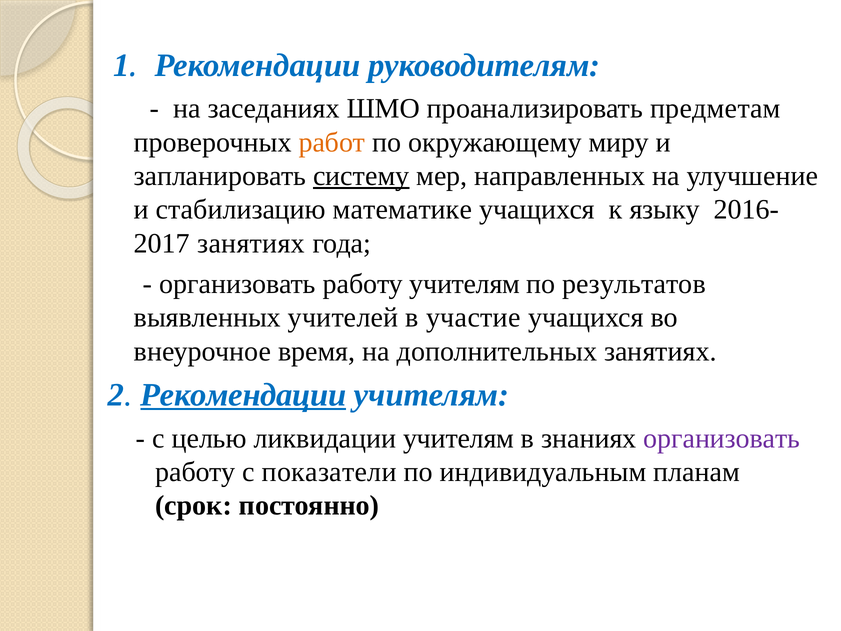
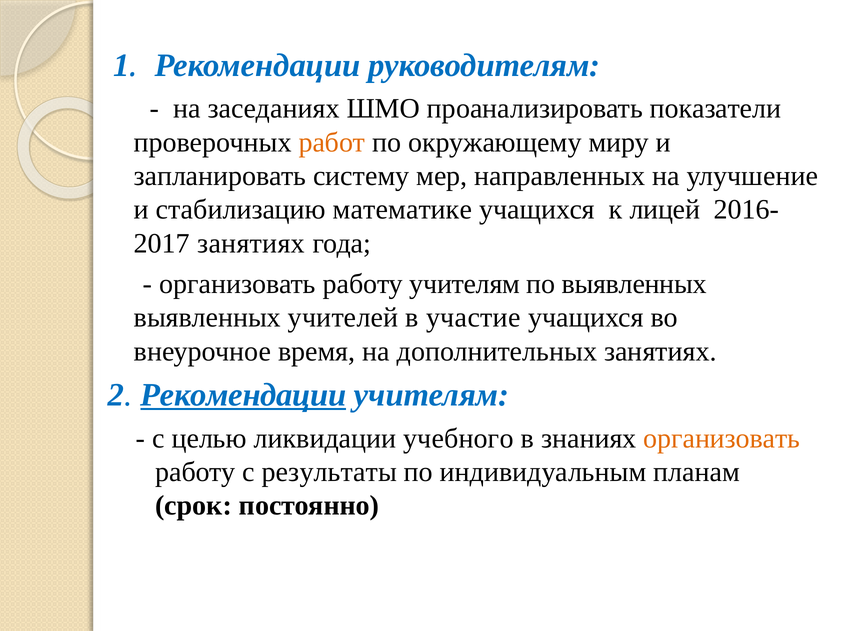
предметам: предметам -> показатели (716, 109)
систему underline: present -> none (361, 176)
языку: языку -> лицей (665, 210)
по результатов: результатов -> выявленных (634, 284)
ликвидации учителям: учителям -> учебного (458, 438)
организовать colour: purple -> orange (722, 438)
показатели: показатели -> результаты (329, 472)
